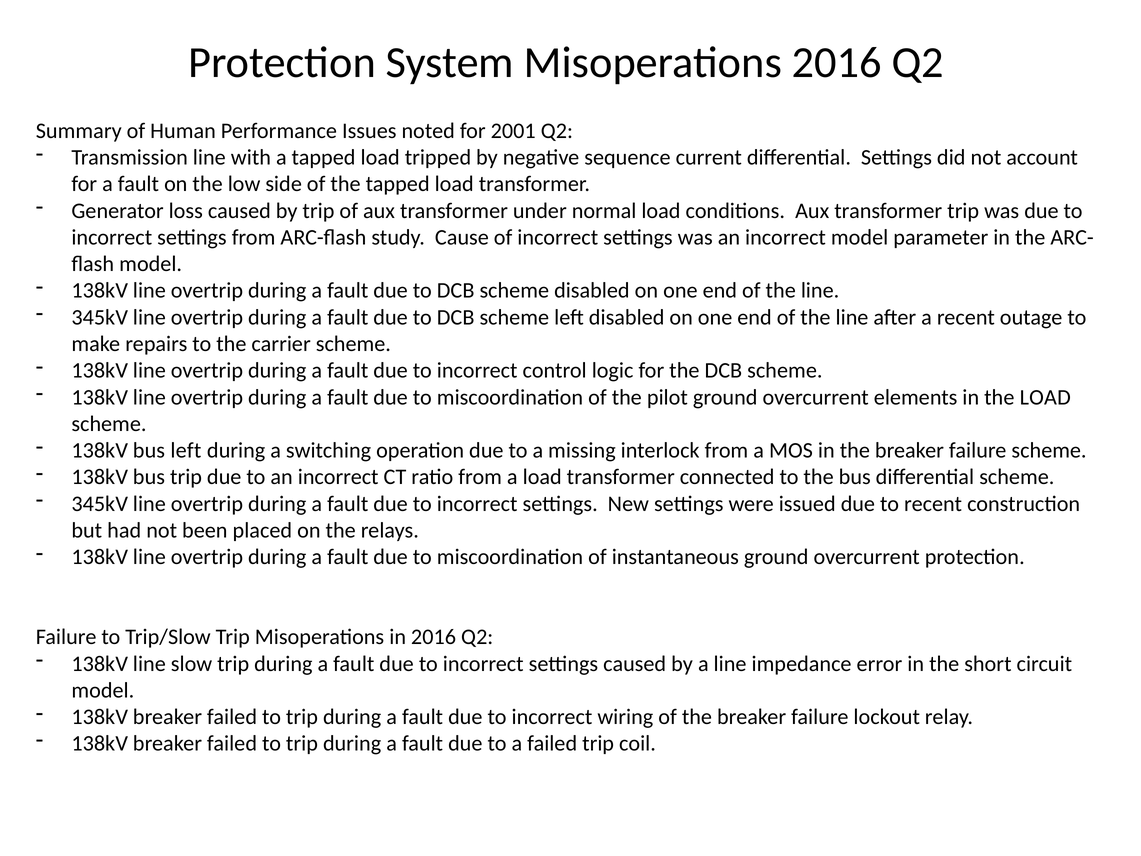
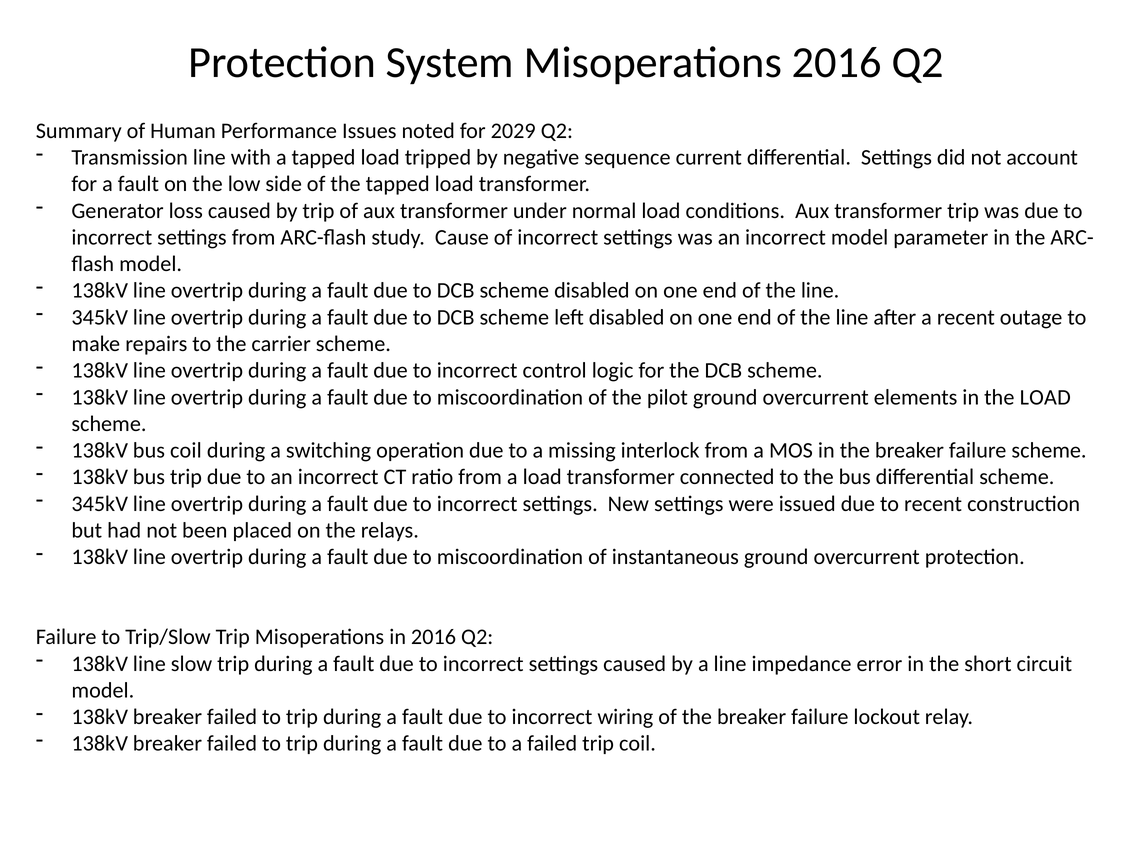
2001: 2001 -> 2029 (513, 131)
bus left: left -> coil (186, 450)
